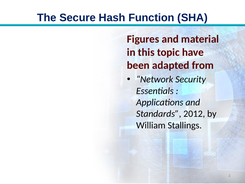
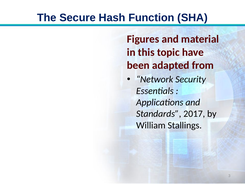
2012: 2012 -> 2017 (194, 114)
